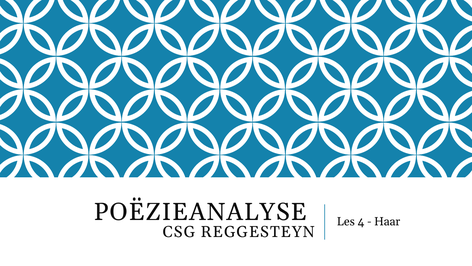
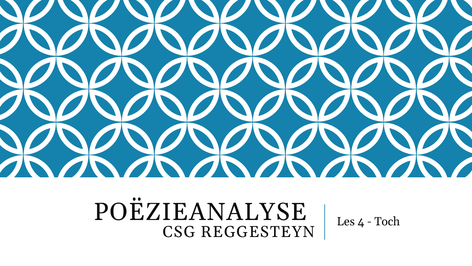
Haar: Haar -> Toch (387, 221)
